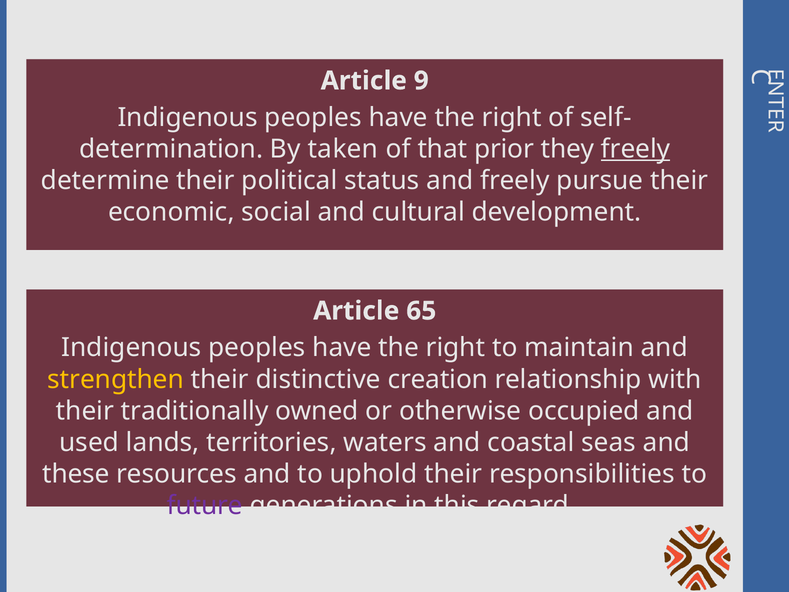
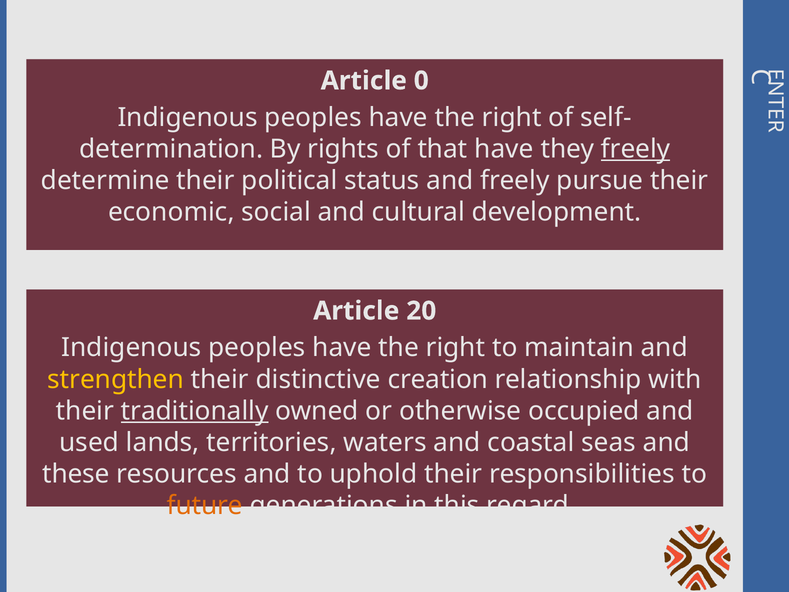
9: 9 -> 0 (421, 81)
taken: taken -> rights (343, 149)
that prior: prior -> have (504, 149)
65: 65 -> 20 (421, 311)
traditionally underline: none -> present (195, 411)
future colour: purple -> orange (205, 505)
